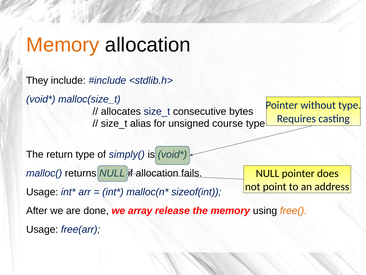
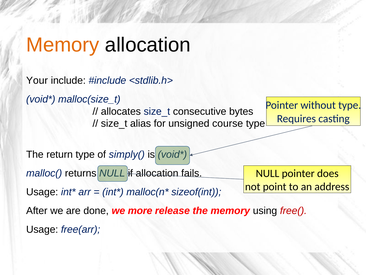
They: They -> Your (37, 80)
array: array -> more (140, 210)
free( colour: orange -> red (293, 210)
